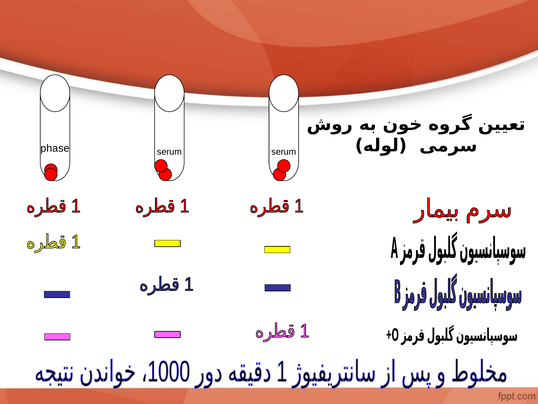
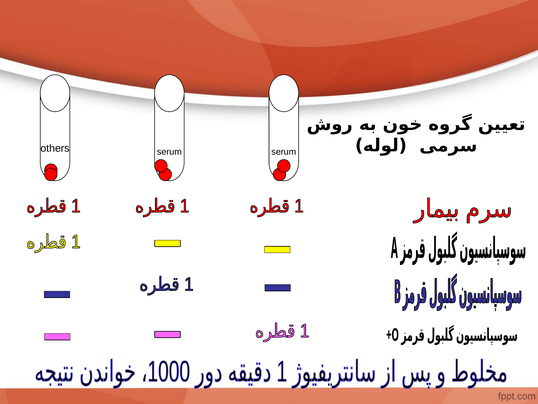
phase: phase -> others (55, 148)
